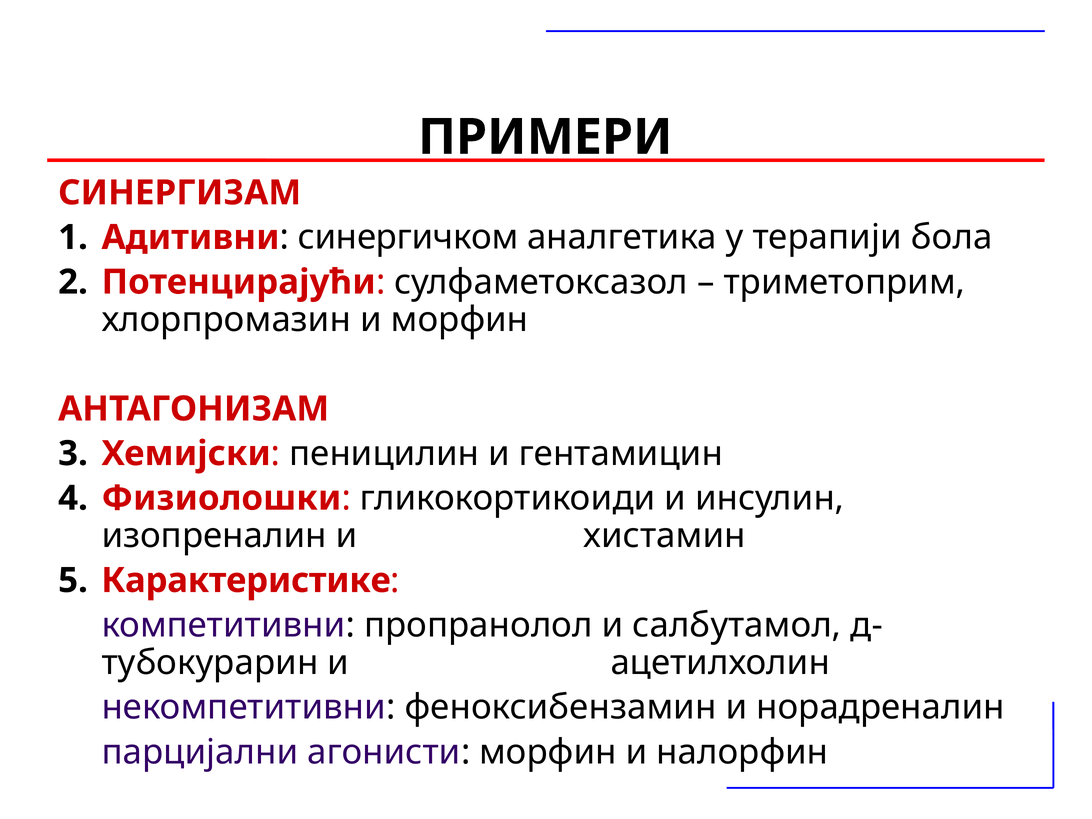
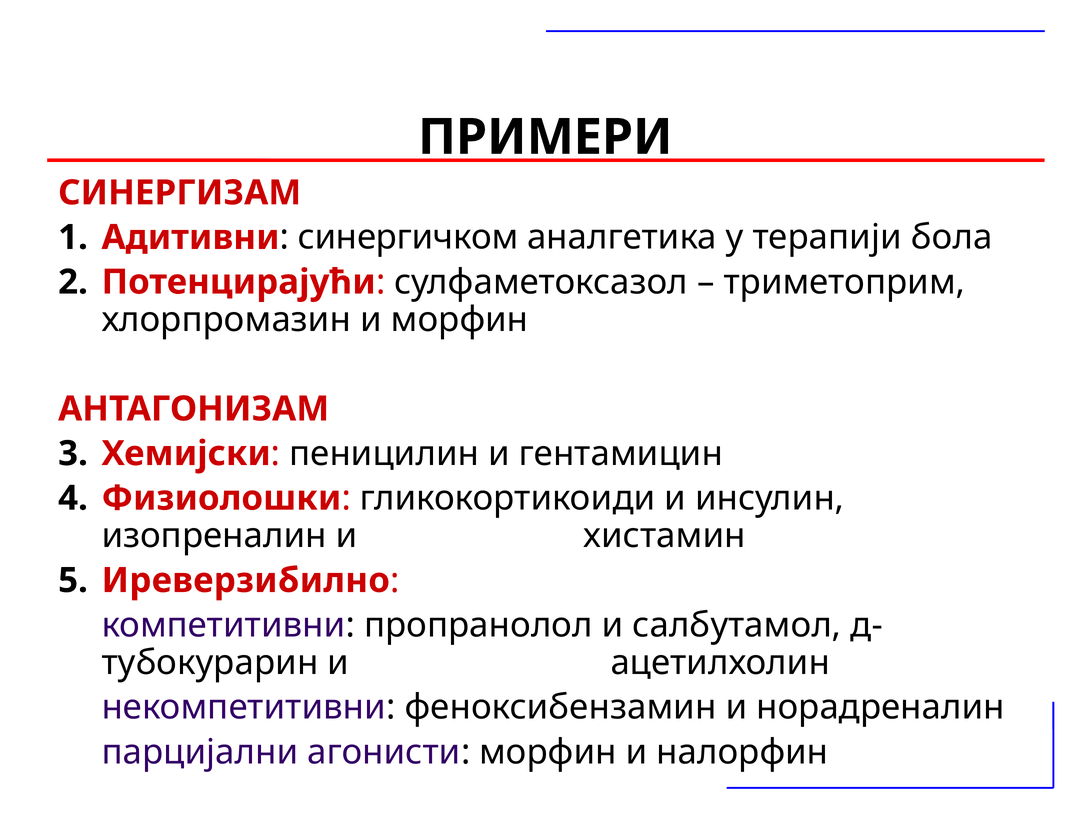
Карактеристике: Карактеристике -> Иреверзибилно (246, 580)
